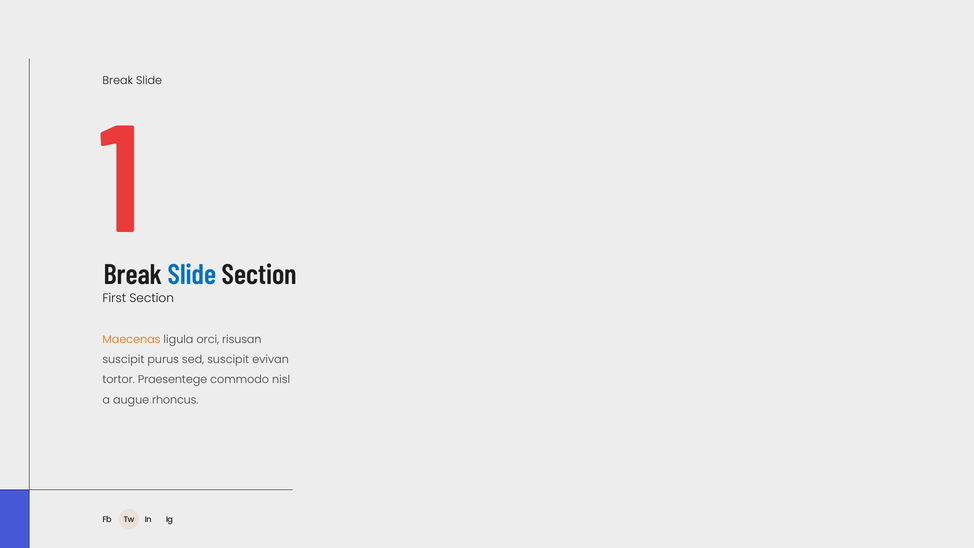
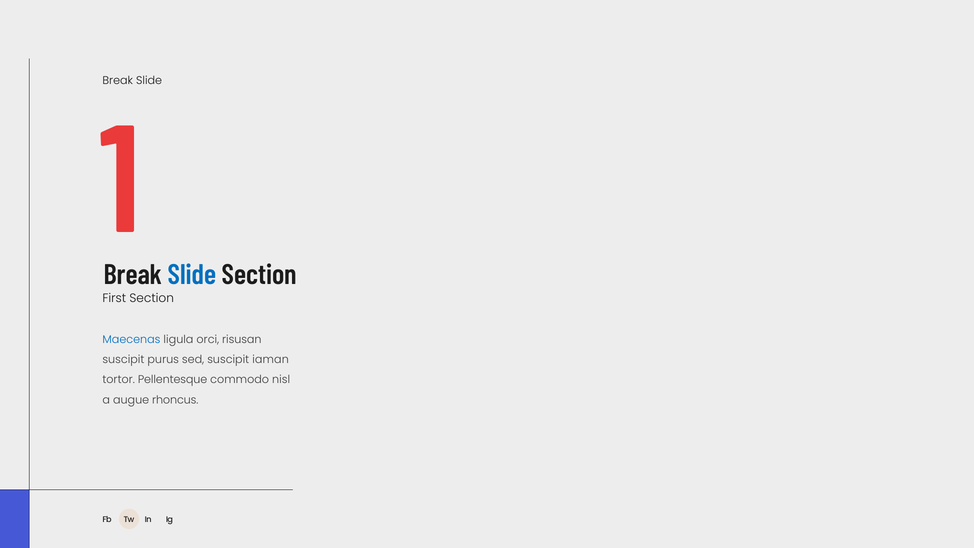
Maecenas colour: orange -> blue (131, 339)
evivan: evivan -> iaman (271, 360)
Praesentege: Praesentege -> Pellentesque (173, 380)
